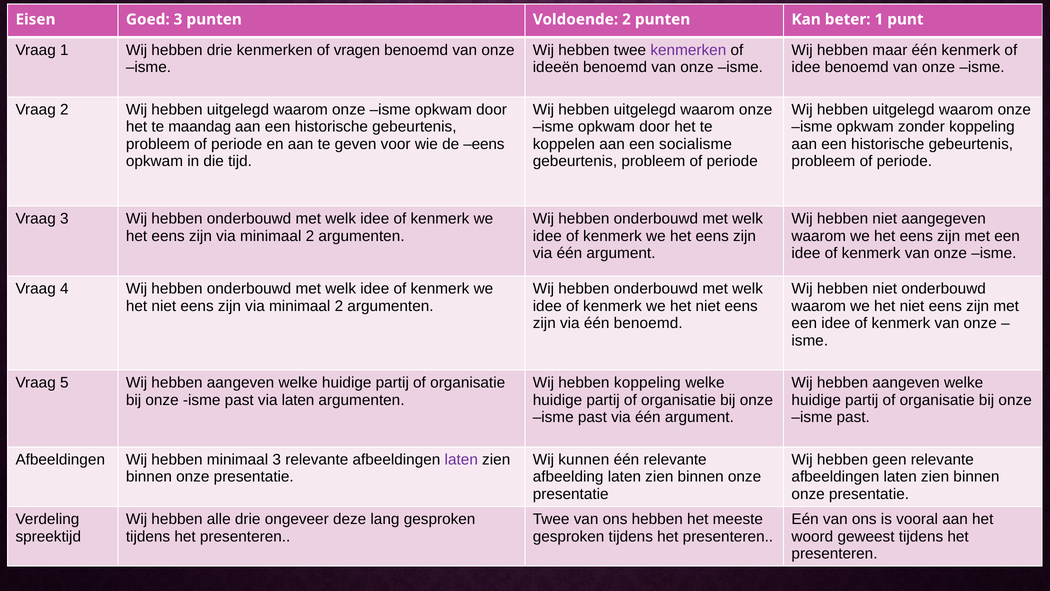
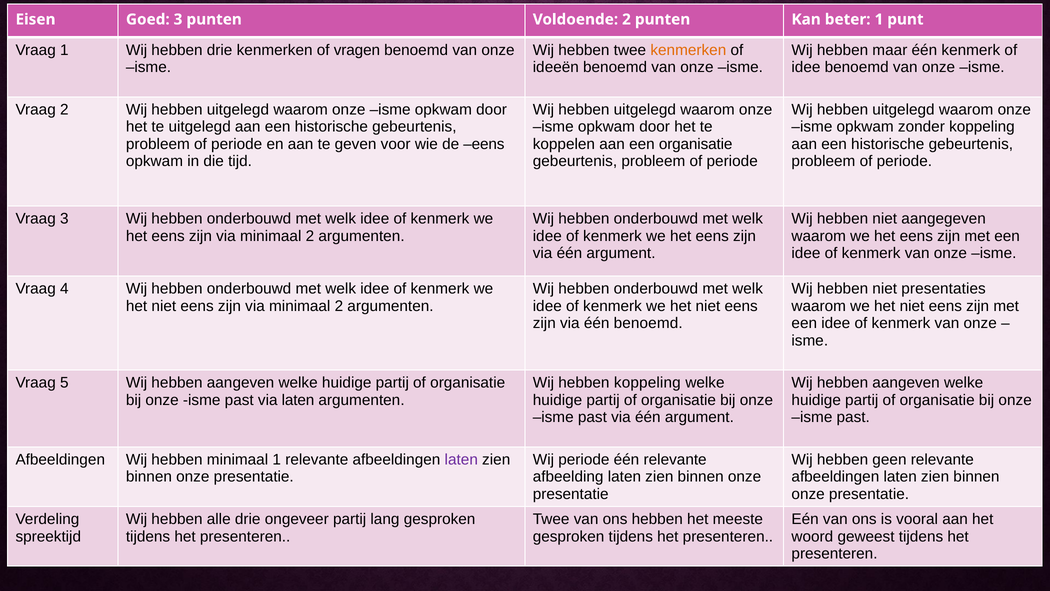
kenmerken colour: purple -> orange (688, 50)
te maandag: maandag -> uitgelegd (200, 127)
een socialisme: socialisme -> organisatie (696, 144)
niet onderbouwd: onderbouwd -> presentaties (944, 289)
minimaal 3: 3 -> 1 (277, 459)
Wij kunnen: kunnen -> periode (584, 459)
ongeveer deze: deze -> partij (350, 519)
